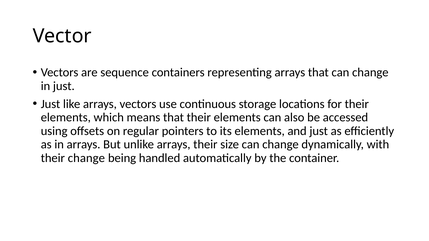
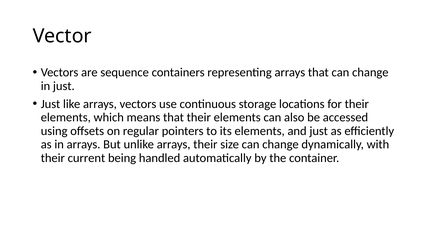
their change: change -> current (86, 158)
